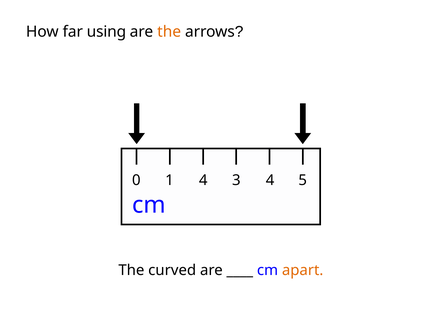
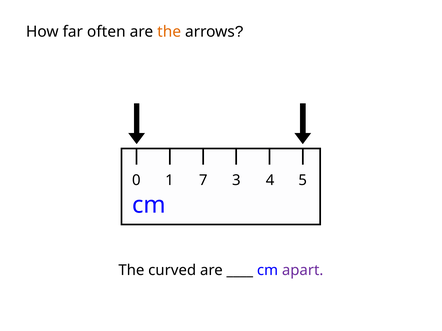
using: using -> often (106, 32)
1 4: 4 -> 7 (203, 180)
apart colour: orange -> purple (303, 271)
